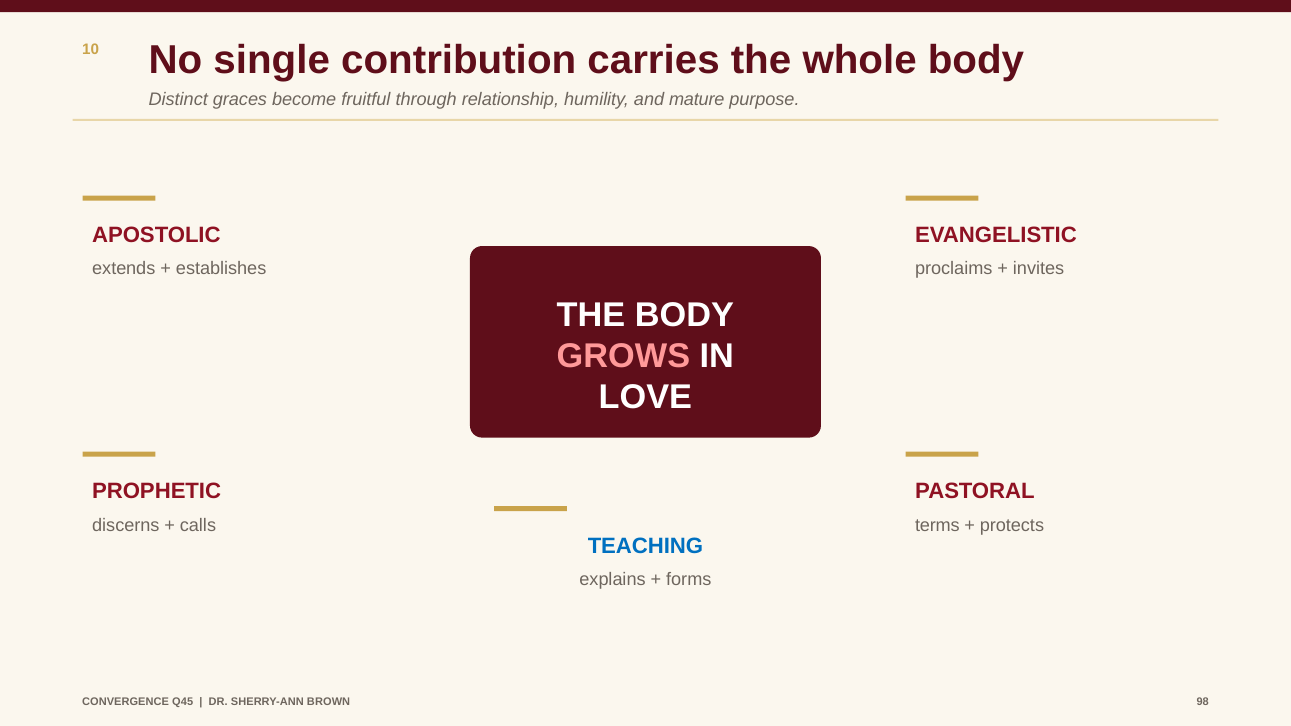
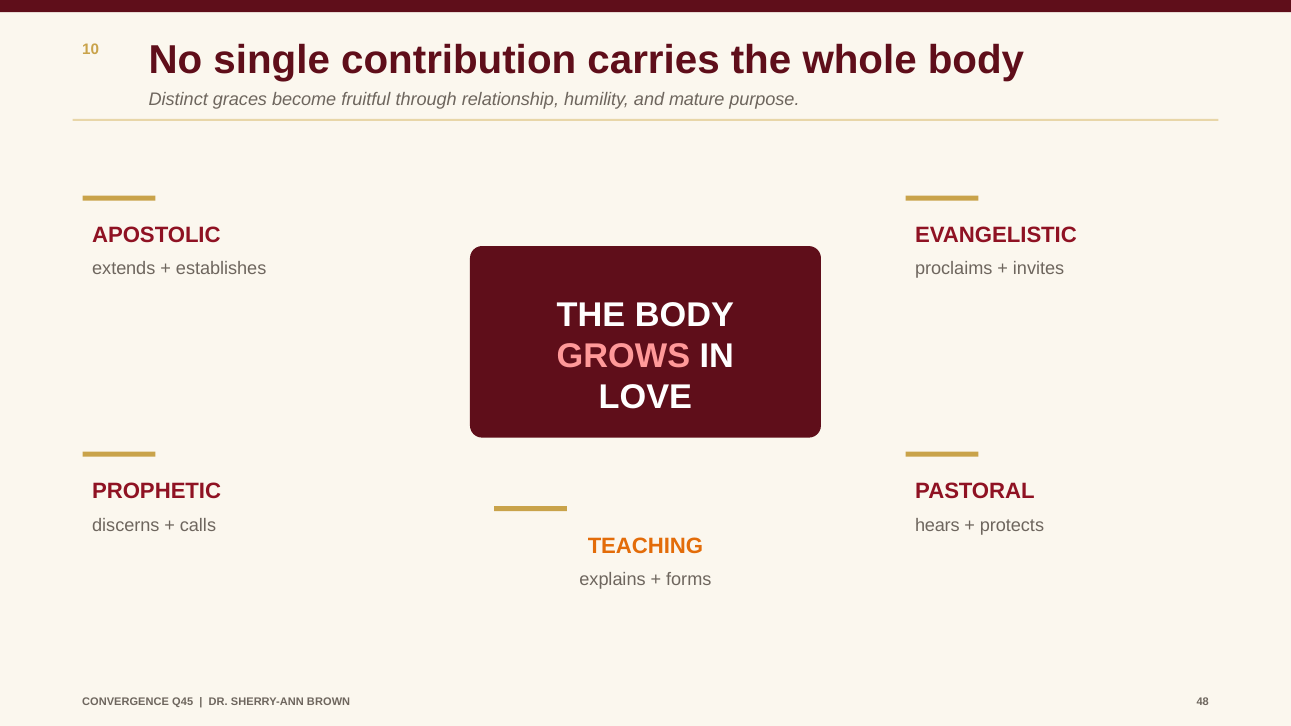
terms: terms -> hears (937, 525)
TEACHING colour: blue -> orange (645, 546)
98: 98 -> 48 (1203, 702)
